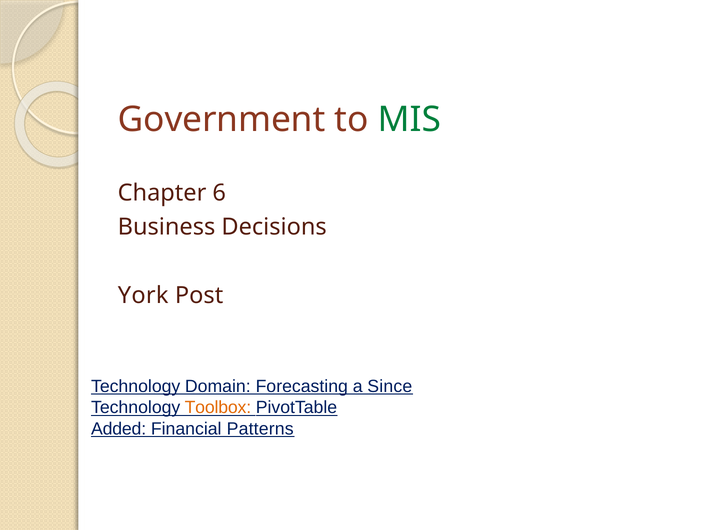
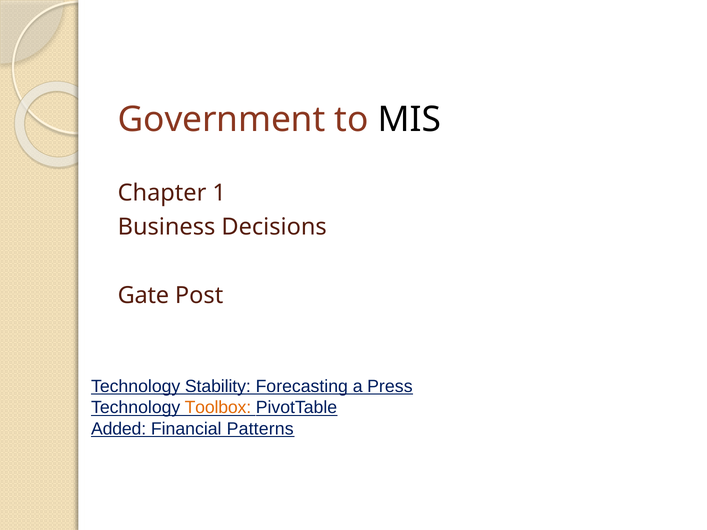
MIS colour: green -> black (409, 119)
6: 6 -> 1 (219, 193)
York: York -> Gate (143, 296)
Domain: Domain -> Stability (218, 386)
Since: Since -> Press (390, 386)
